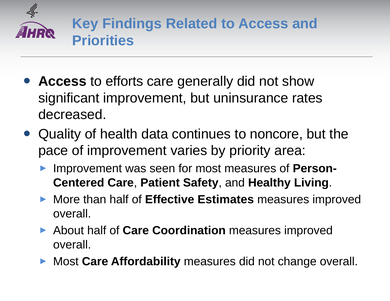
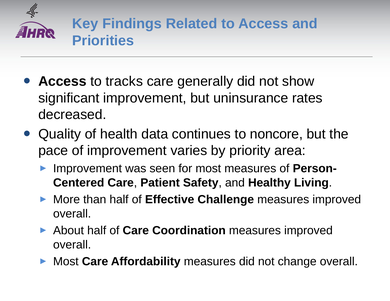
efforts: efforts -> tracks (124, 82)
Estimates: Estimates -> Challenge (226, 200)
